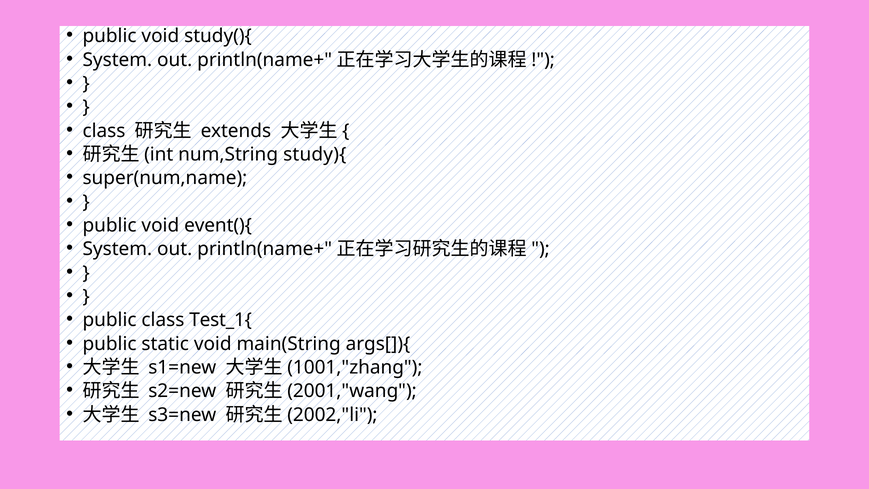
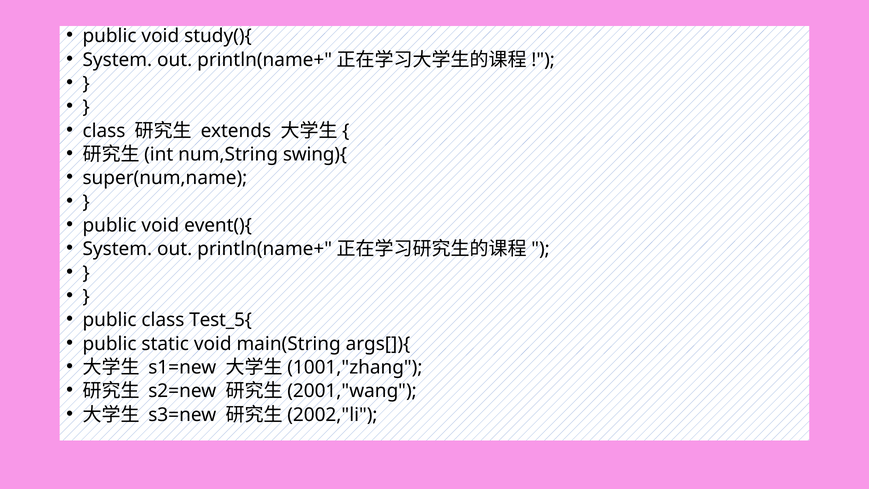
study){: study){ -> swing){ (315, 154)
Test_1{: Test_1{ -> Test_5{ (221, 320)
